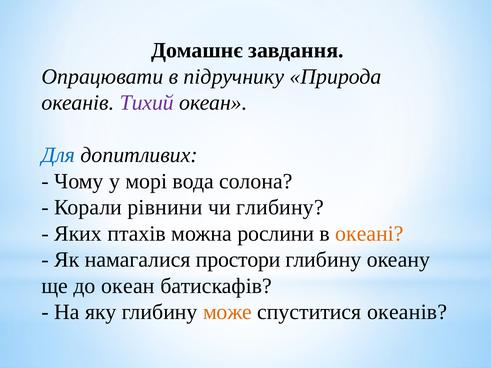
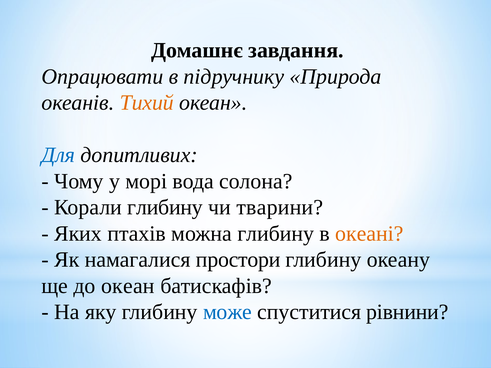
Тихий colour: purple -> orange (147, 103)
Корали рівнини: рівнини -> глибину (165, 208)
чи глибину: глибину -> тварини (280, 208)
можна рослини: рослини -> глибину (276, 234)
може colour: orange -> blue (227, 312)
спуститися океанів: океанів -> рівнини (407, 312)
